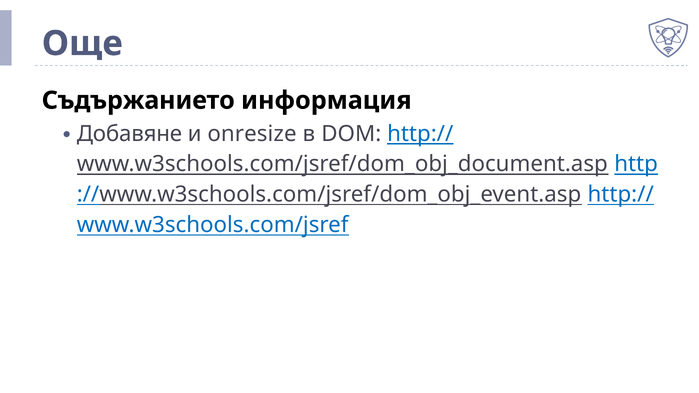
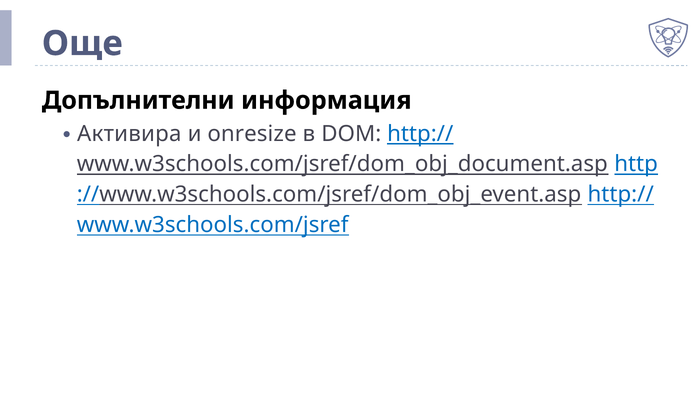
Съдържанието: Съдържанието -> Допълнителни (138, 100)
Добавяне: Добавяне -> Активира (129, 134)
